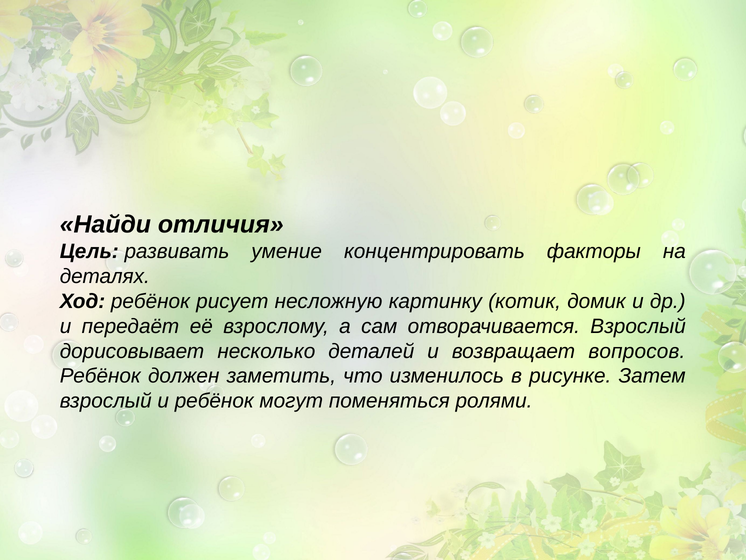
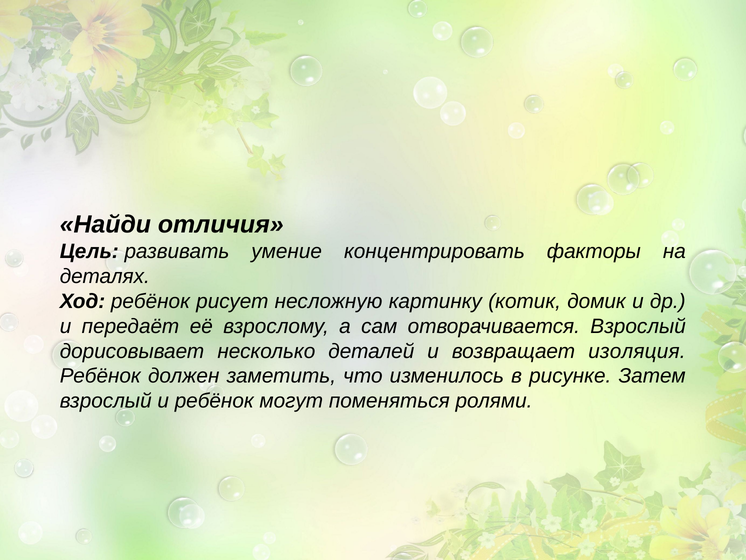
вопросов: вопросов -> изоляция (637, 351)
